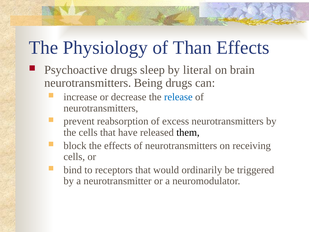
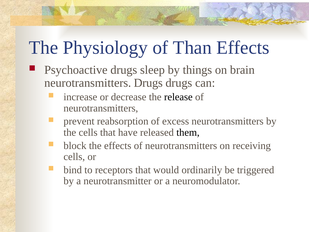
literal: literal -> things (197, 70)
neurotransmitters Being: Being -> Drugs (148, 83)
release colour: blue -> black (178, 97)
